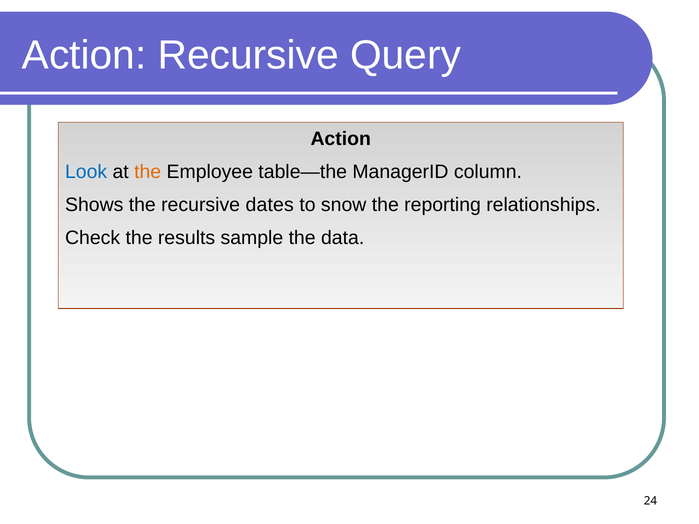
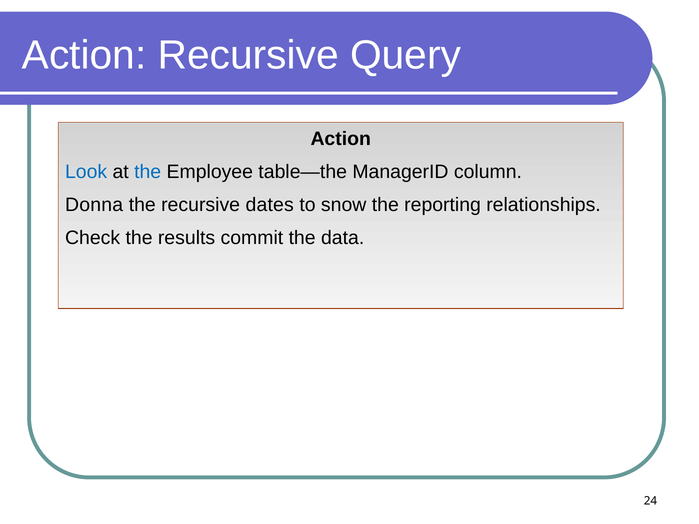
the colour: orange -> blue (148, 172)
Shows: Shows -> Donna (94, 205)
sample: sample -> commit (252, 238)
